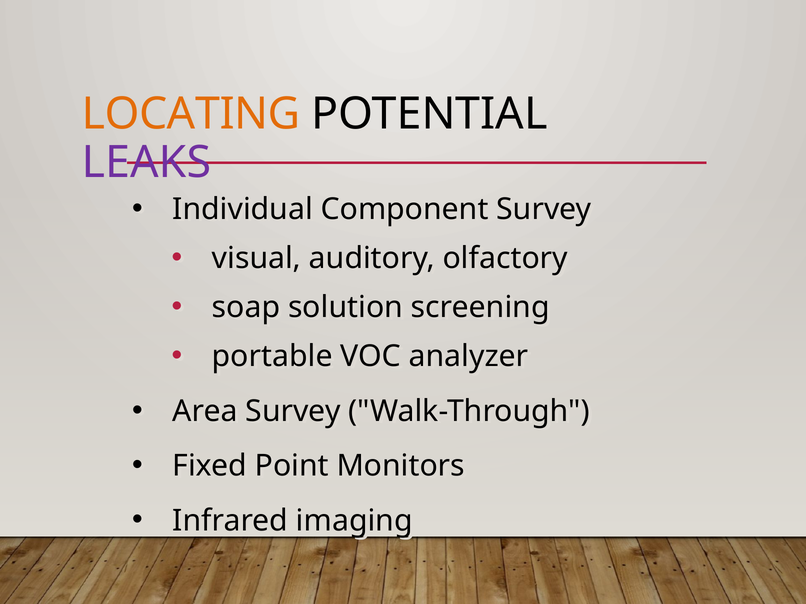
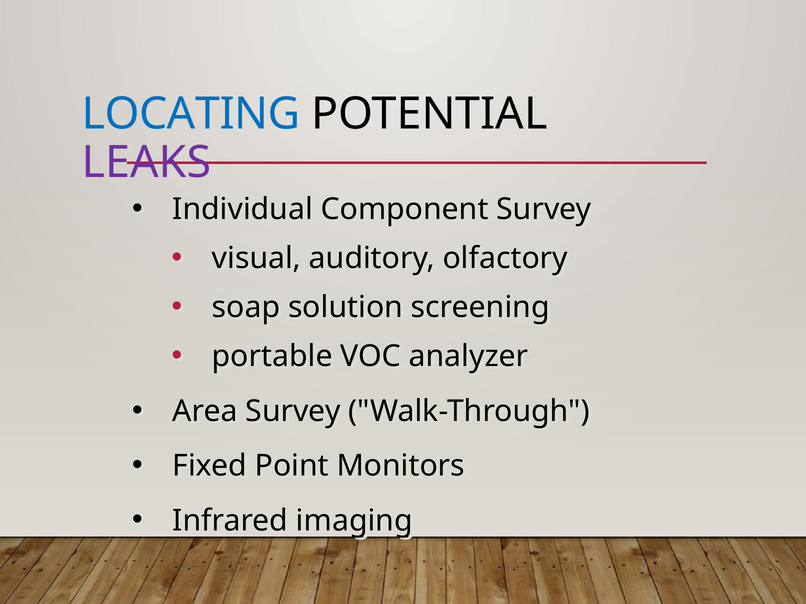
LOCATING colour: orange -> blue (191, 114)
